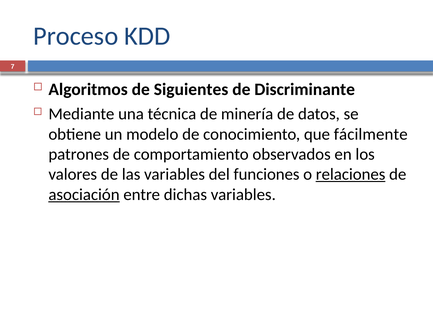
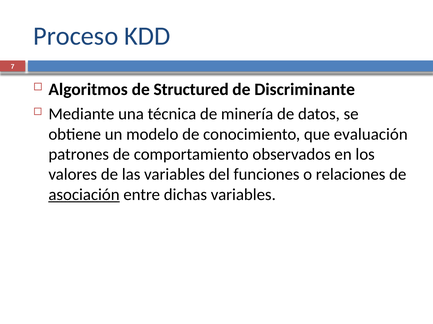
Siguientes: Siguientes -> Structured (191, 90)
fácilmente: fácilmente -> evaluación (371, 134)
relaciones underline: present -> none (351, 175)
